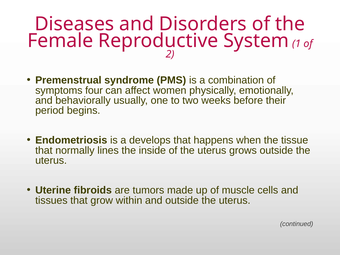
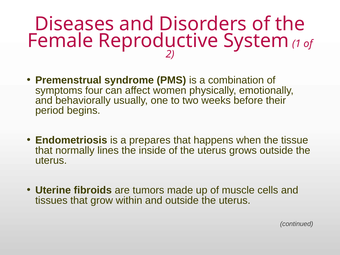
develops: develops -> prepares (150, 140)
